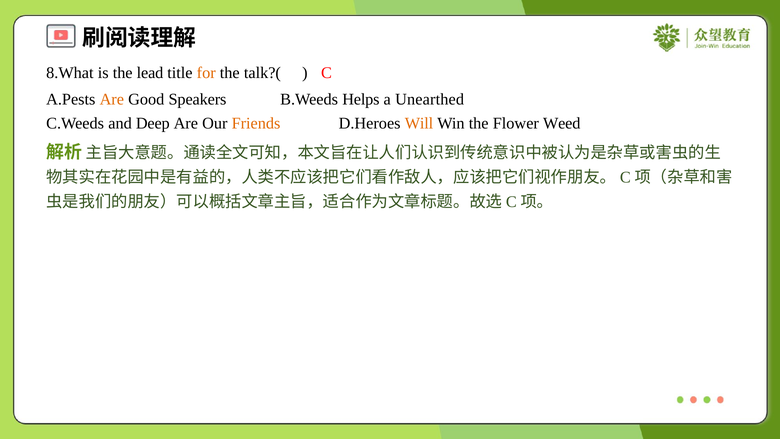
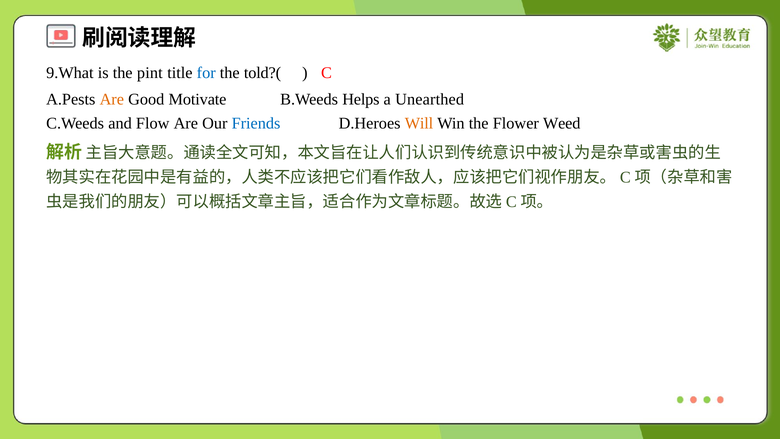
8.What: 8.What -> 9.What (70, 73)
lead: lead -> pint (150, 73)
for colour: orange -> blue (206, 73)
talk?(: talk?( -> told?( (262, 73)
Speakers: Speakers -> Motivate (198, 99)
Deep: Deep -> Flow (153, 123)
Friends colour: orange -> blue (256, 123)
